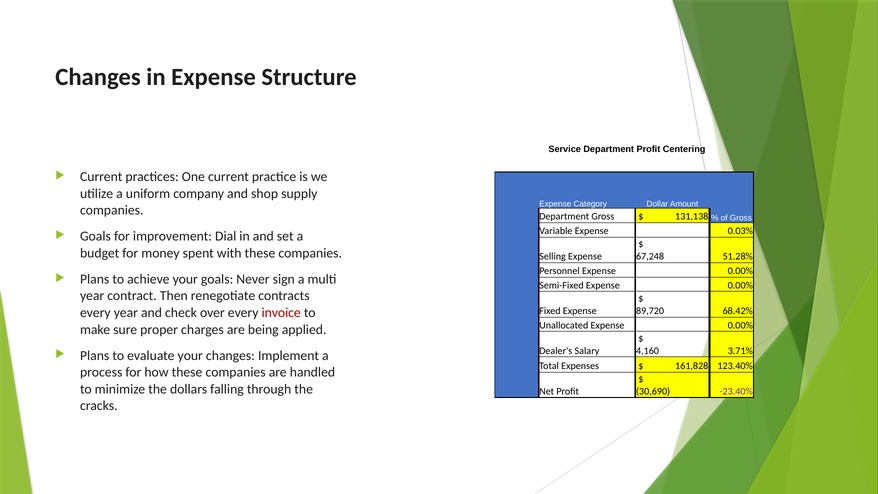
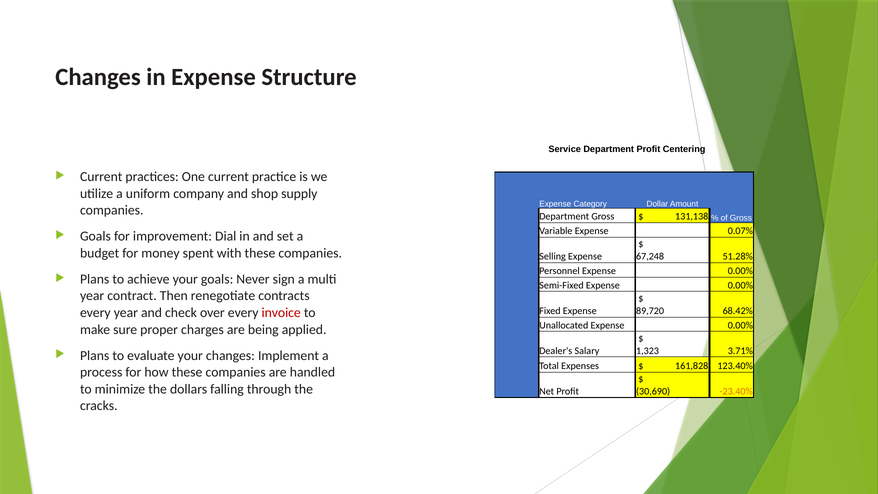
0.03%: 0.03% -> 0.07% (740, 231)
4,160: 4,160 -> 1,323 (647, 351)
-23.40% colour: purple -> orange (736, 391)
